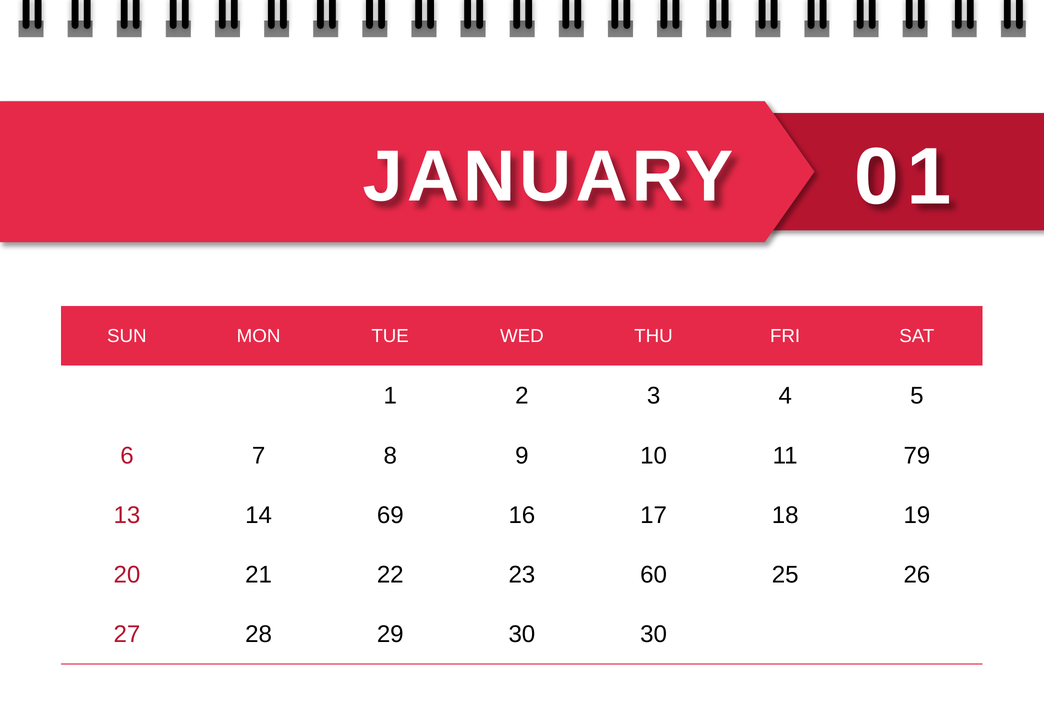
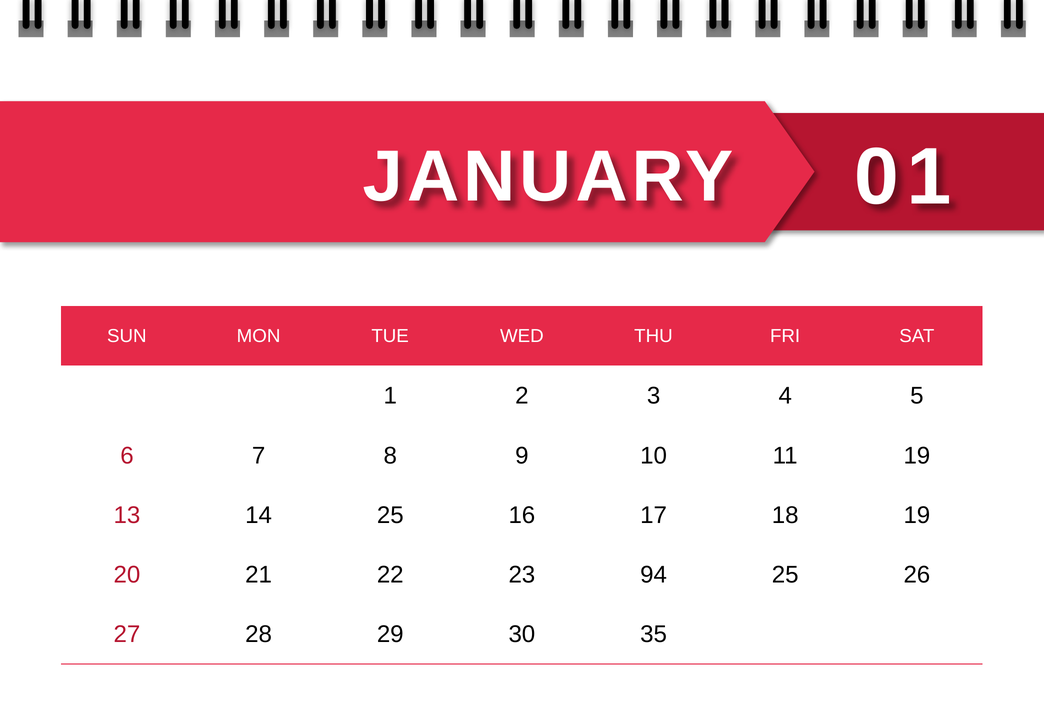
11 79: 79 -> 19 (917, 455)
14 69: 69 -> 25 (390, 515)
60: 60 -> 94 (654, 575)
30 30: 30 -> 35 (654, 634)
